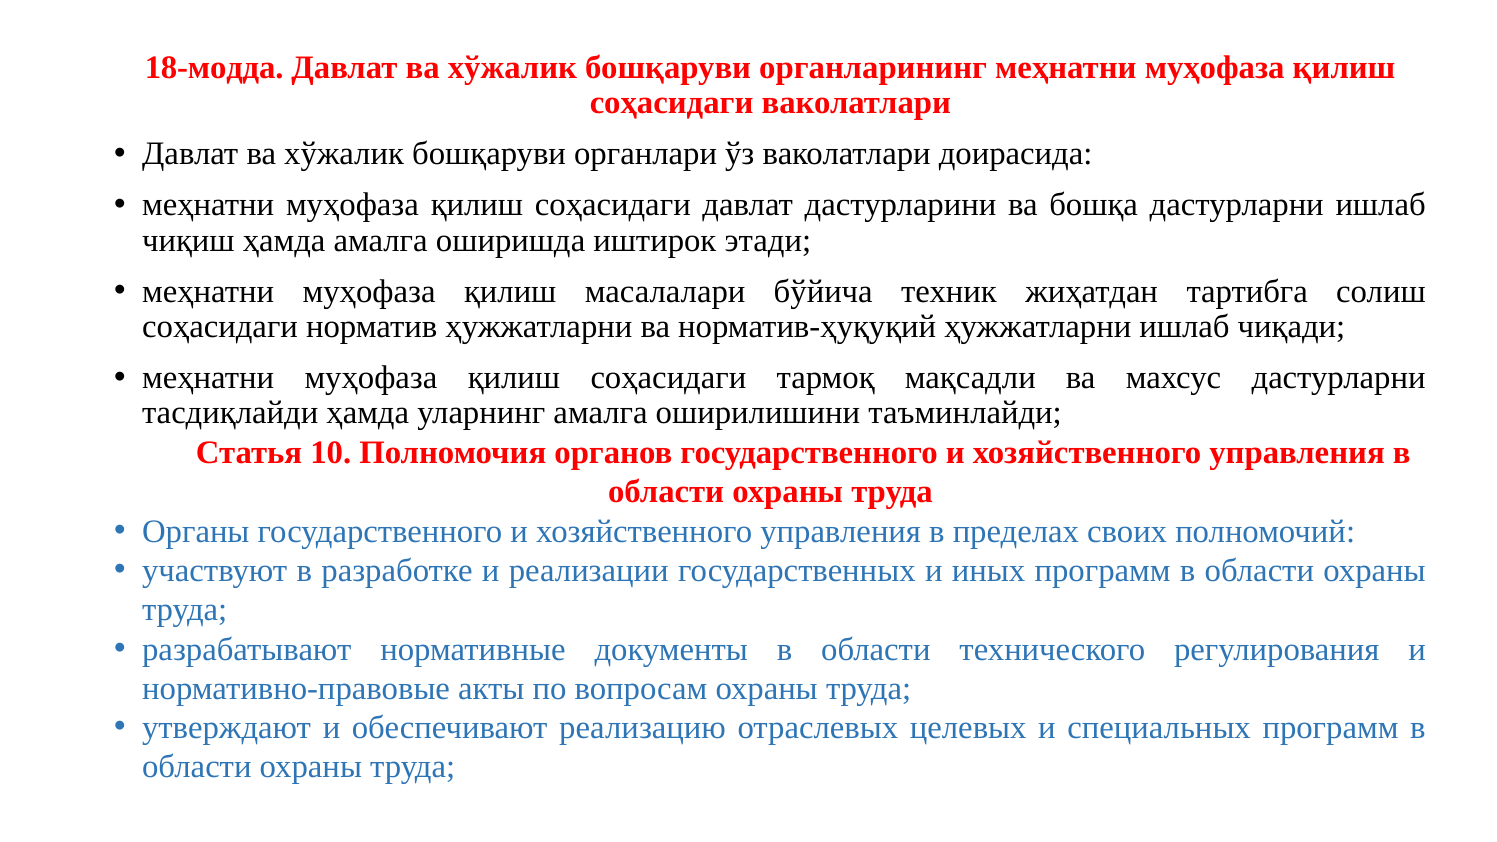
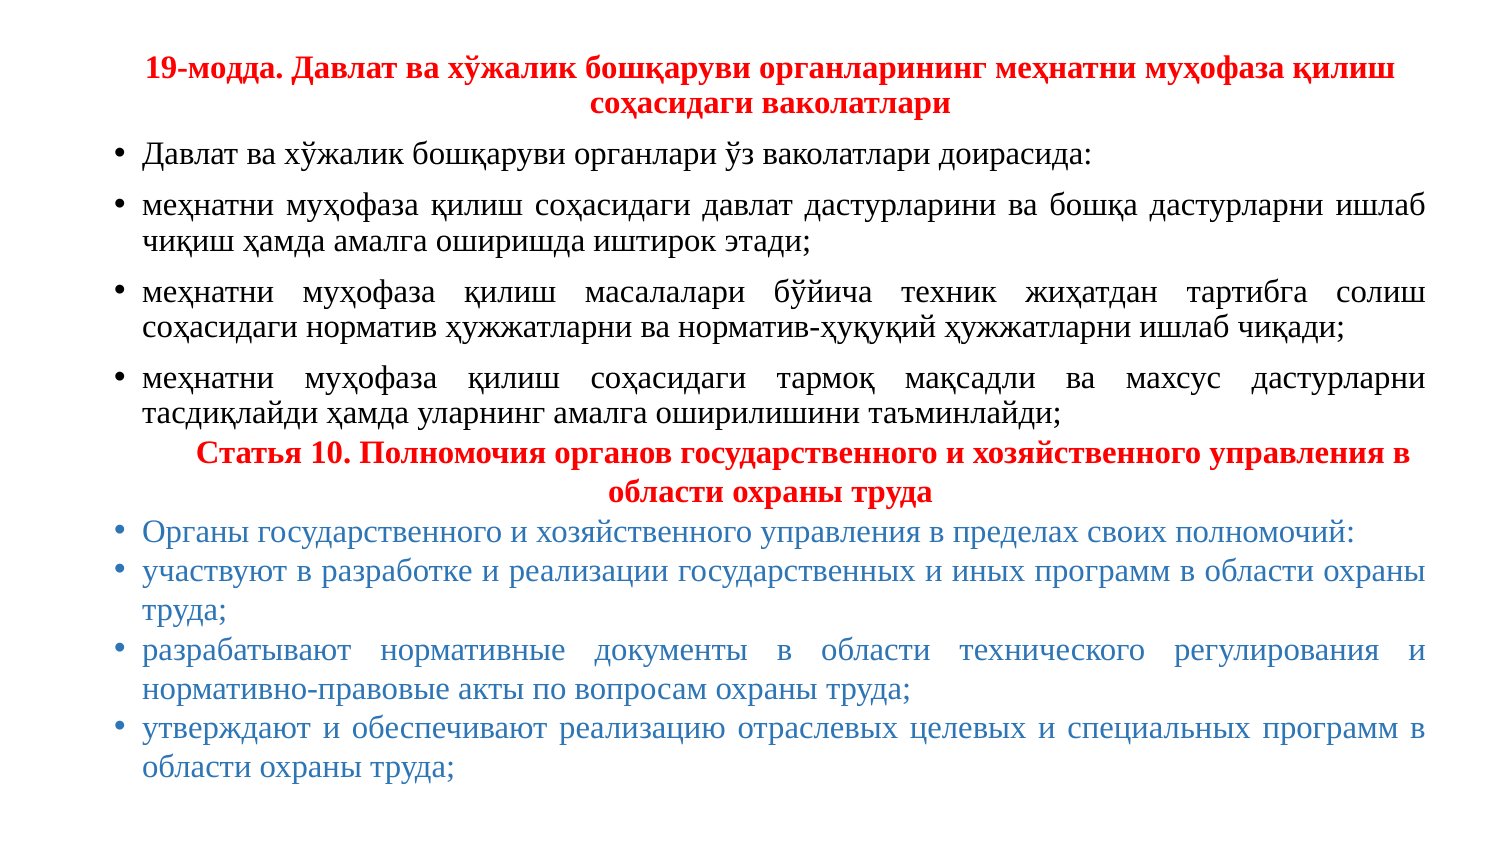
18-модда: 18-модда -> 19-модда (214, 68)
